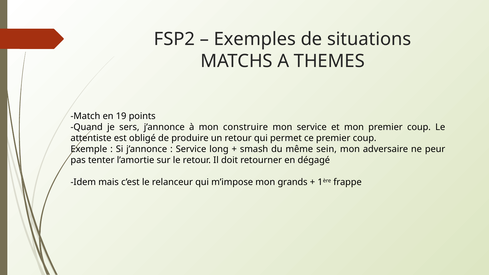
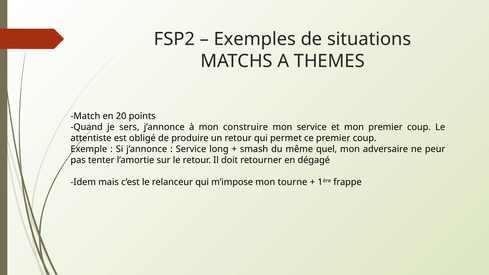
19: 19 -> 20 (121, 116)
sein: sein -> quel (327, 149)
grands: grands -> tourne (292, 182)
